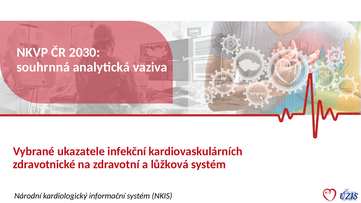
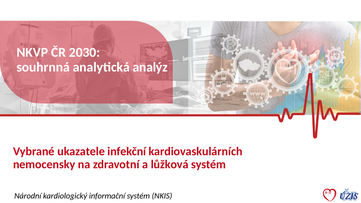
vaziva: vaziva -> analýz (150, 67)
zdravotnické: zdravotnické -> nemocensky (44, 164)
